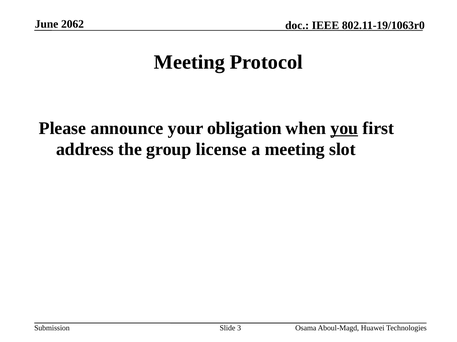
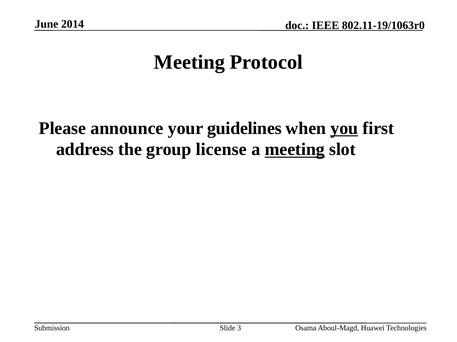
2062: 2062 -> 2014 (73, 24)
obligation: obligation -> guidelines (244, 128)
meeting underline: none -> present (295, 150)
